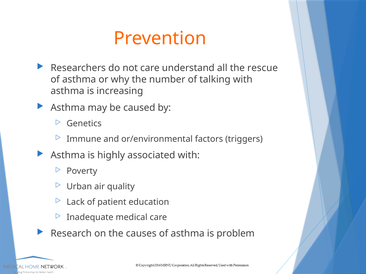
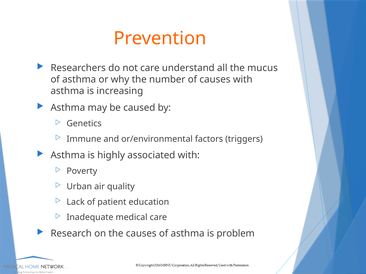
rescue: rescue -> mucus (263, 68)
of talking: talking -> causes (215, 80)
